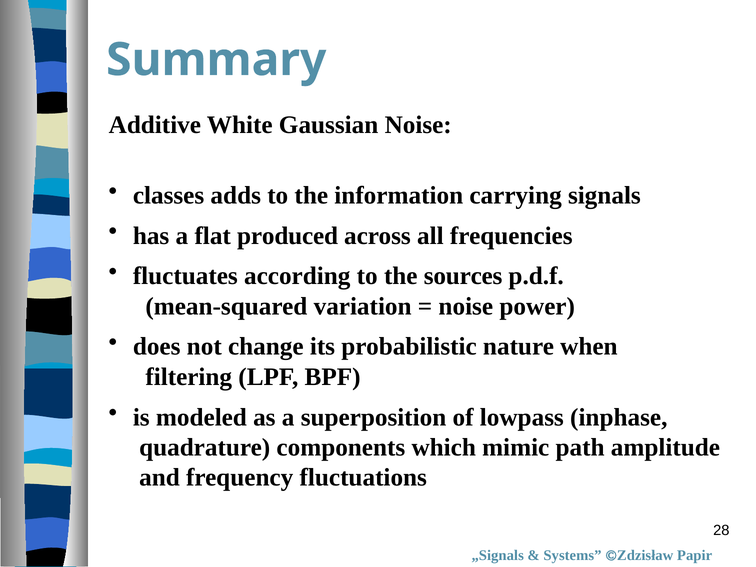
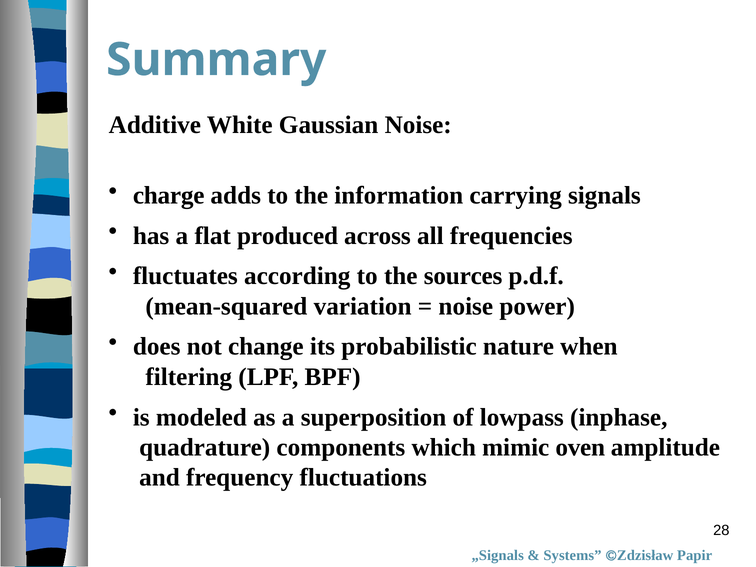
classes: classes -> charge (169, 195)
path: path -> oven (580, 447)
